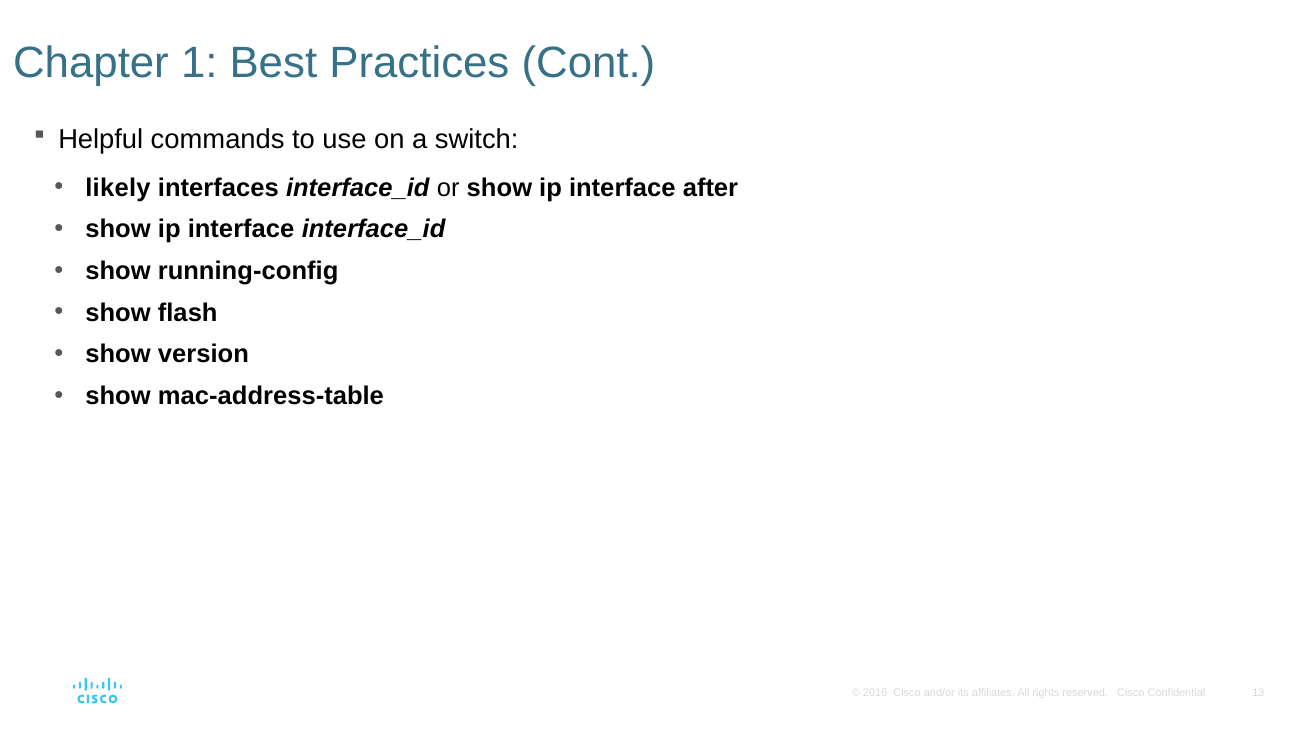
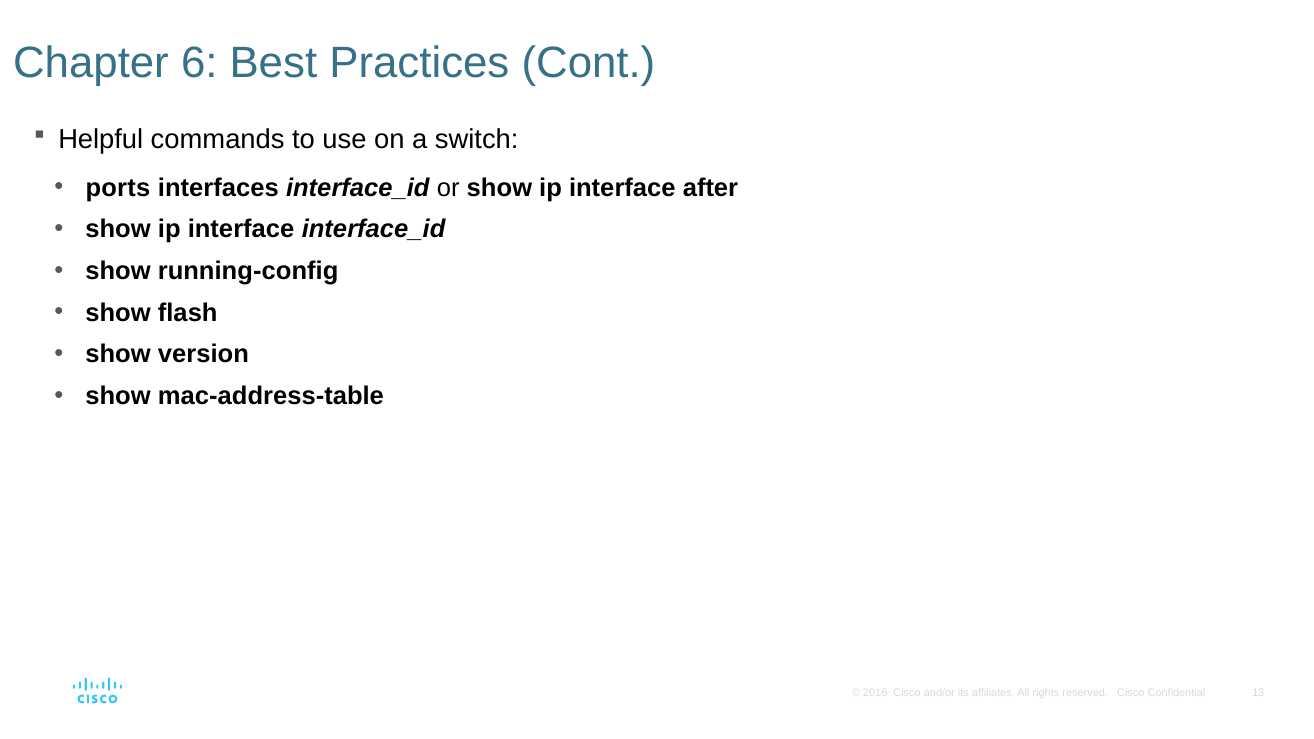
1: 1 -> 6 (199, 63)
likely: likely -> ports (118, 188)
